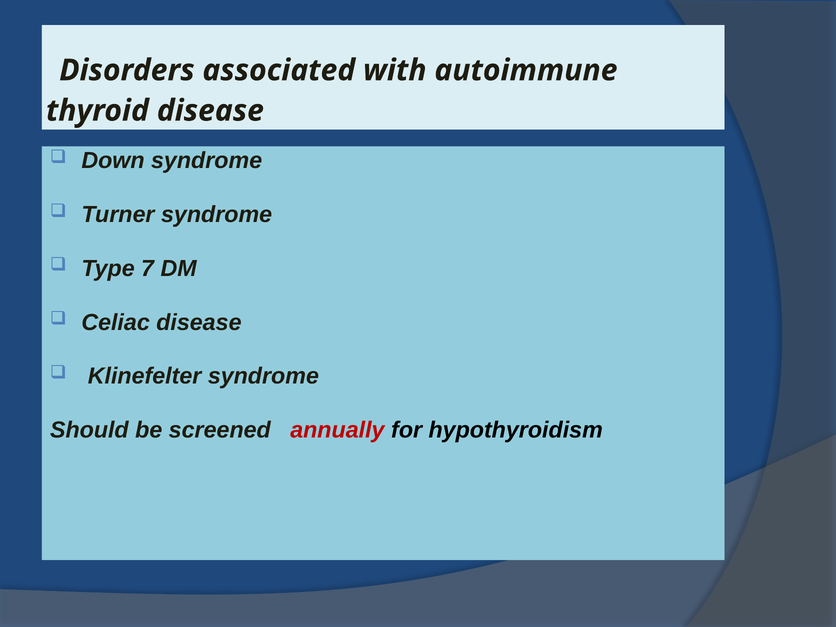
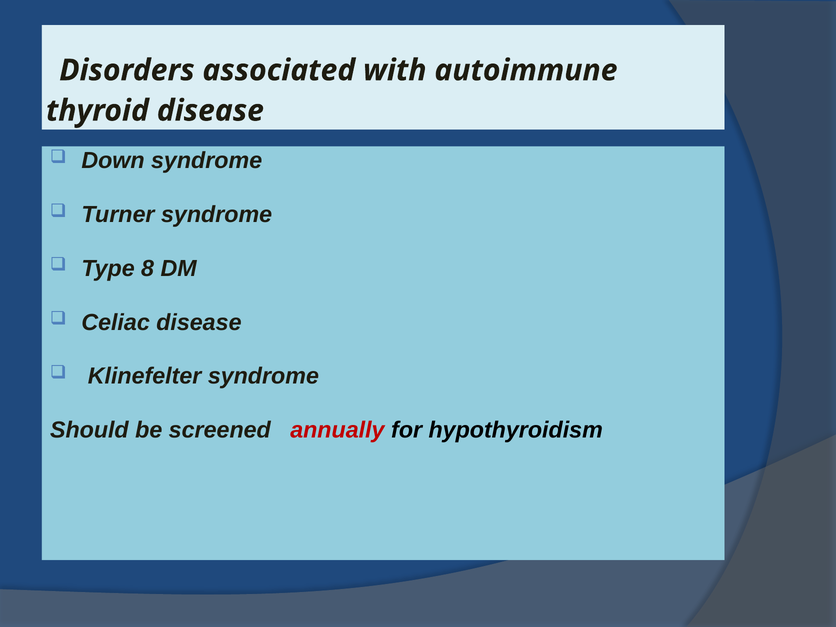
7: 7 -> 8 (148, 268)
